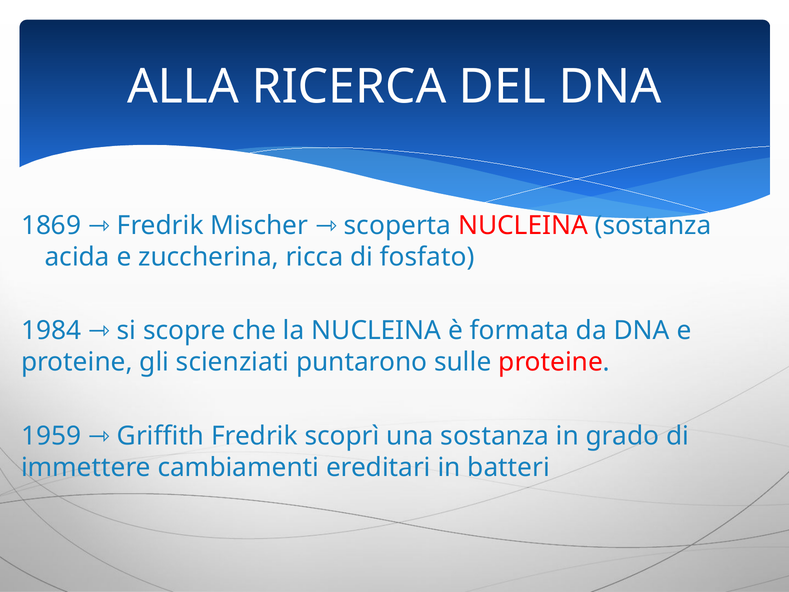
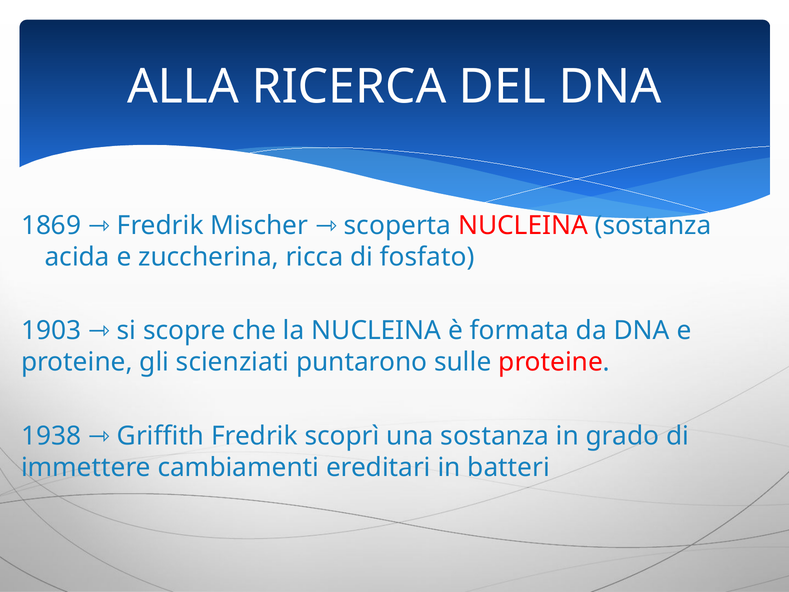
1984: 1984 -> 1903 (51, 331)
1959: 1959 -> 1938 (51, 436)
